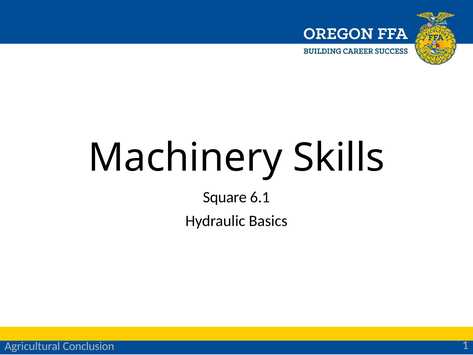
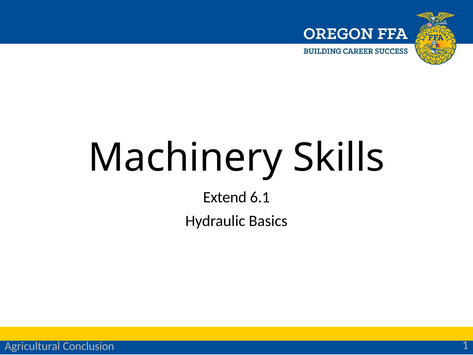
Square: Square -> Extend (225, 197)
